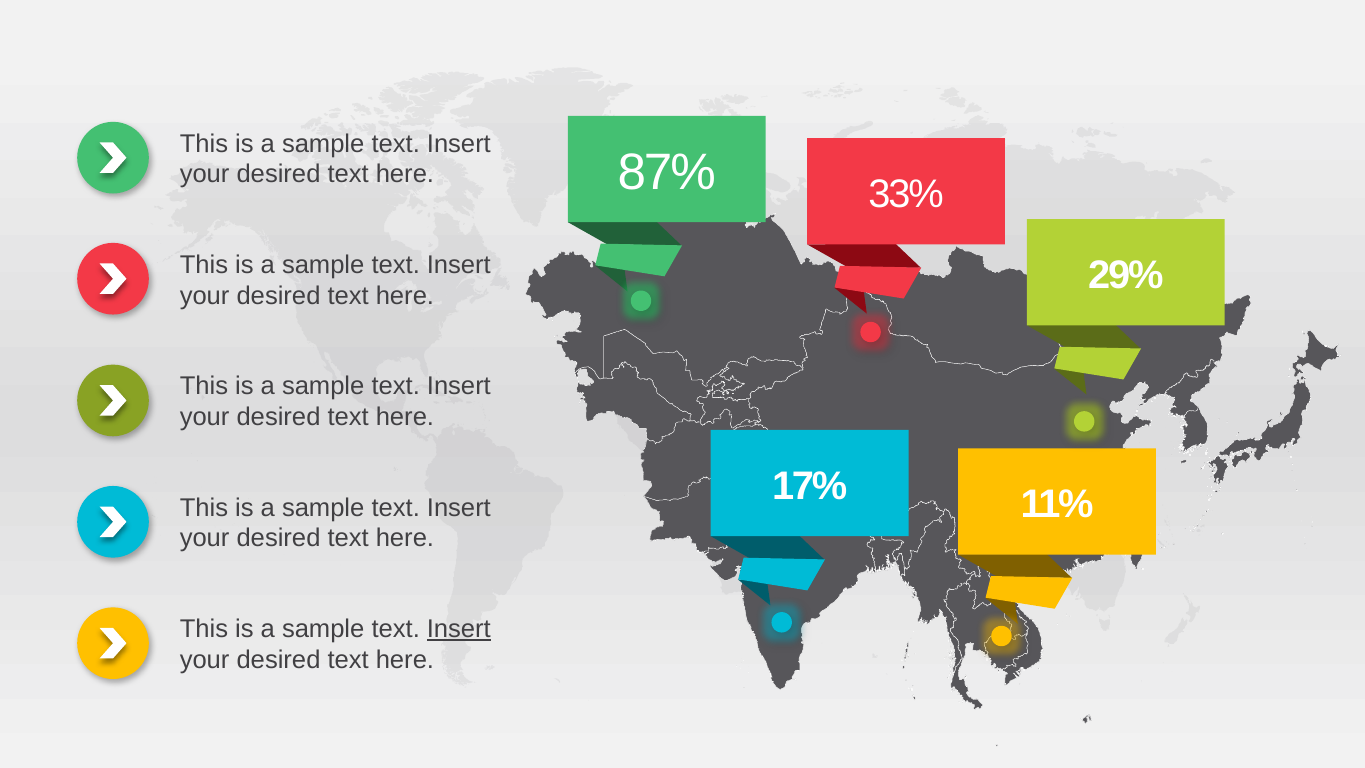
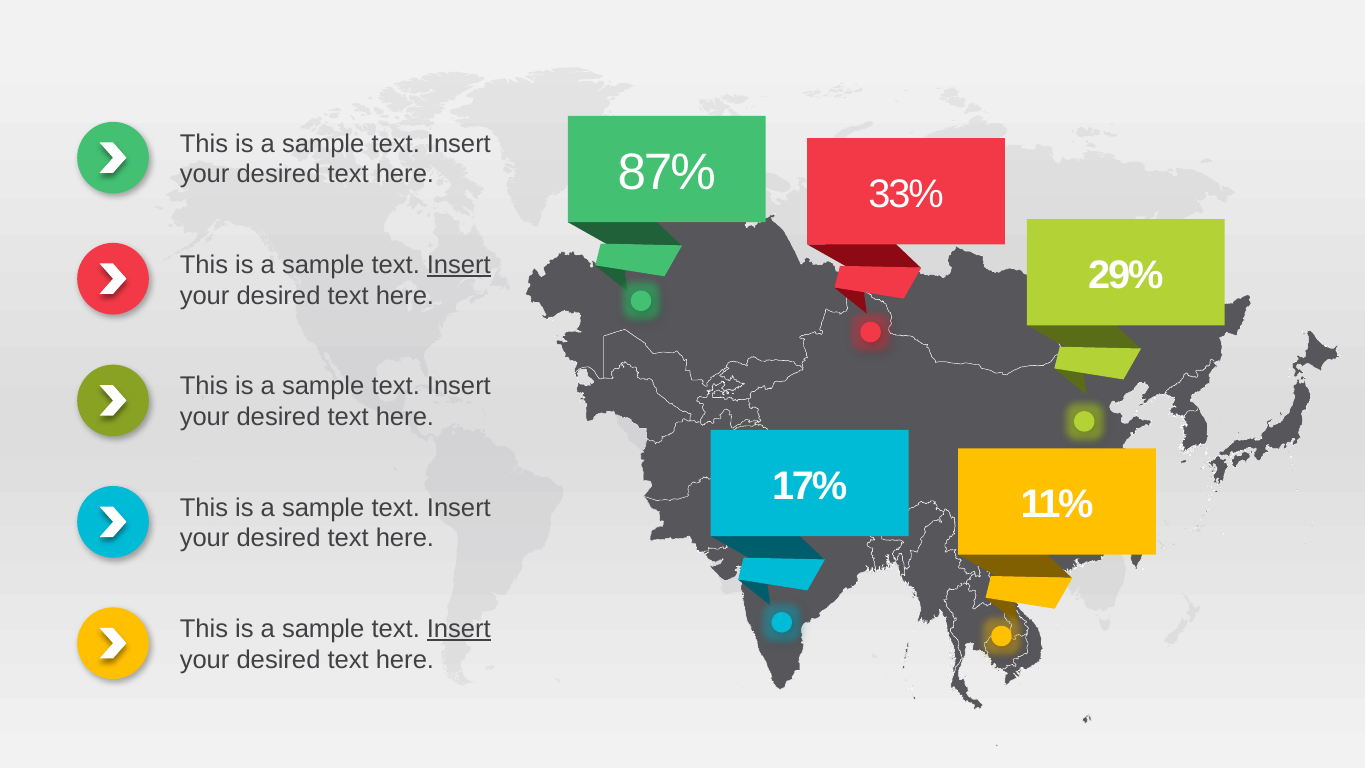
Insert underline: none -> present (459, 265)
